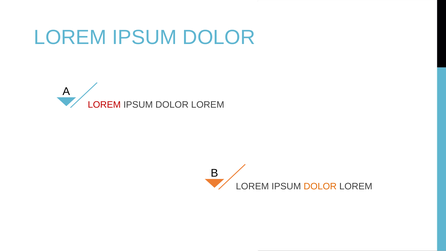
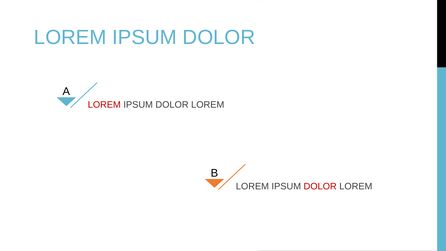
DOLOR colour: orange -> red (320, 186)
